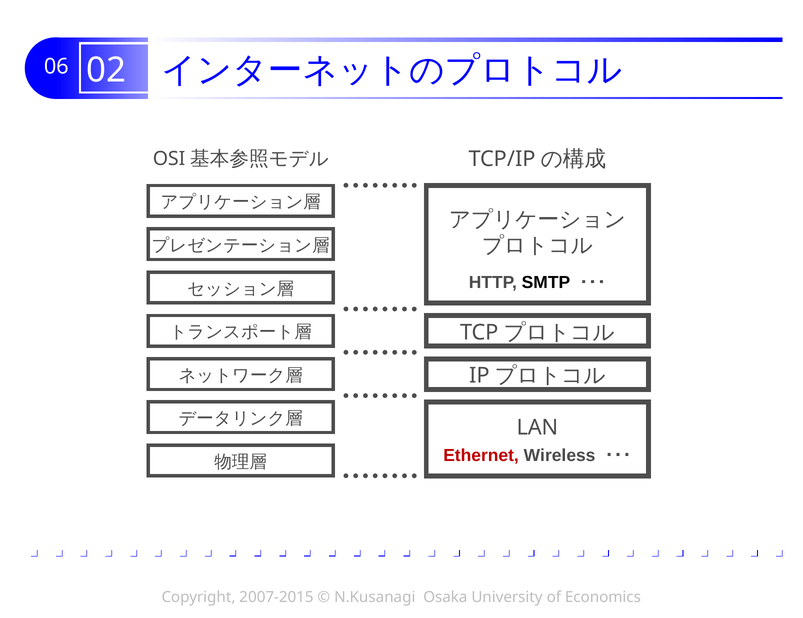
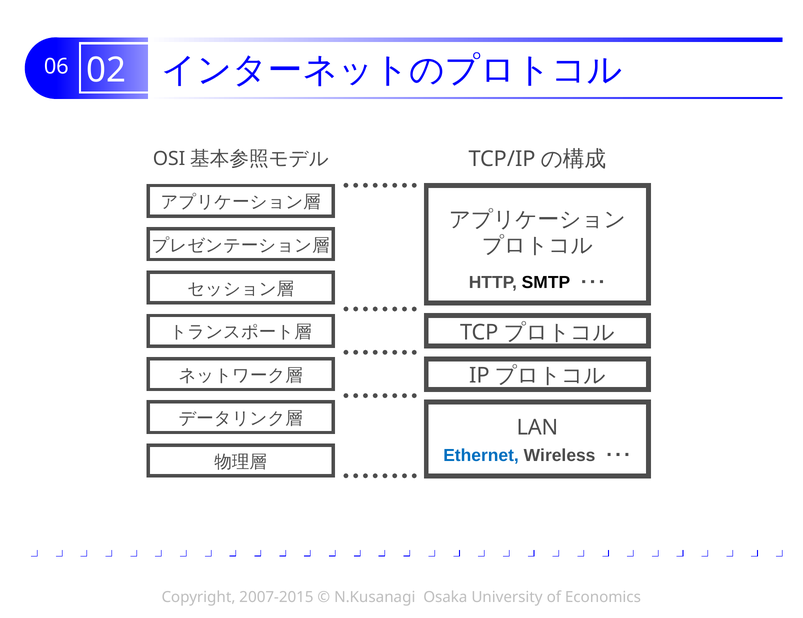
Ethernet colour: red -> blue (481, 455)
